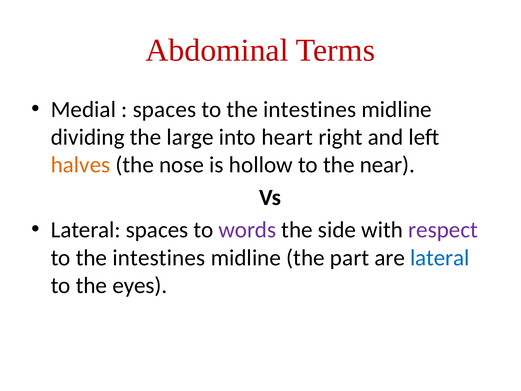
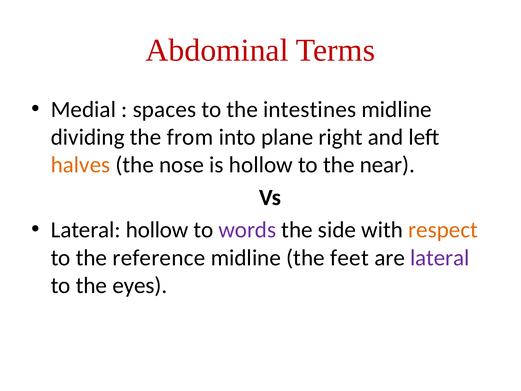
large: large -> from (190, 137)
heart: heart -> plane (287, 137)
Lateral spaces: spaces -> hollow (157, 230)
respect colour: purple -> orange (443, 230)
intestines: intestines -> reference (159, 258)
part: part -> feet (349, 258)
lateral colour: blue -> purple (440, 258)
